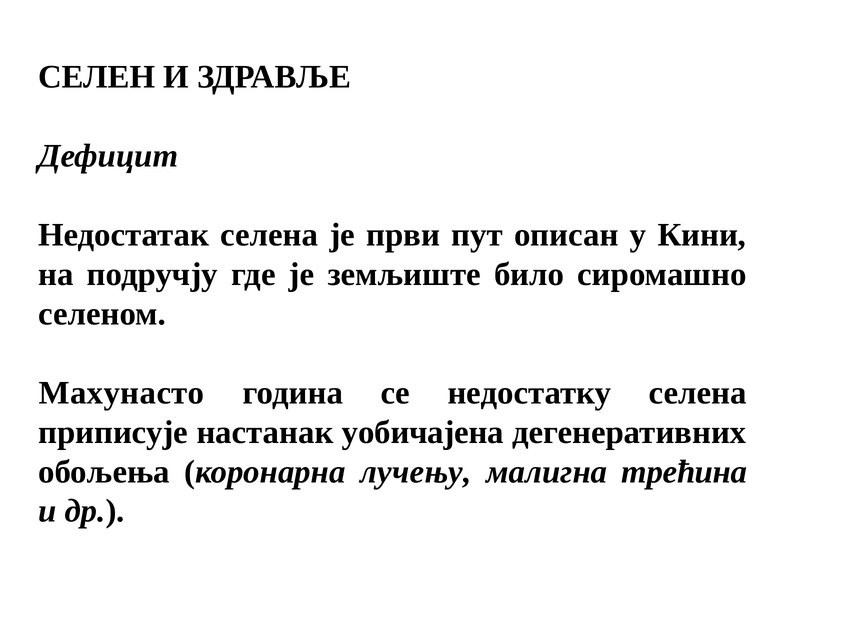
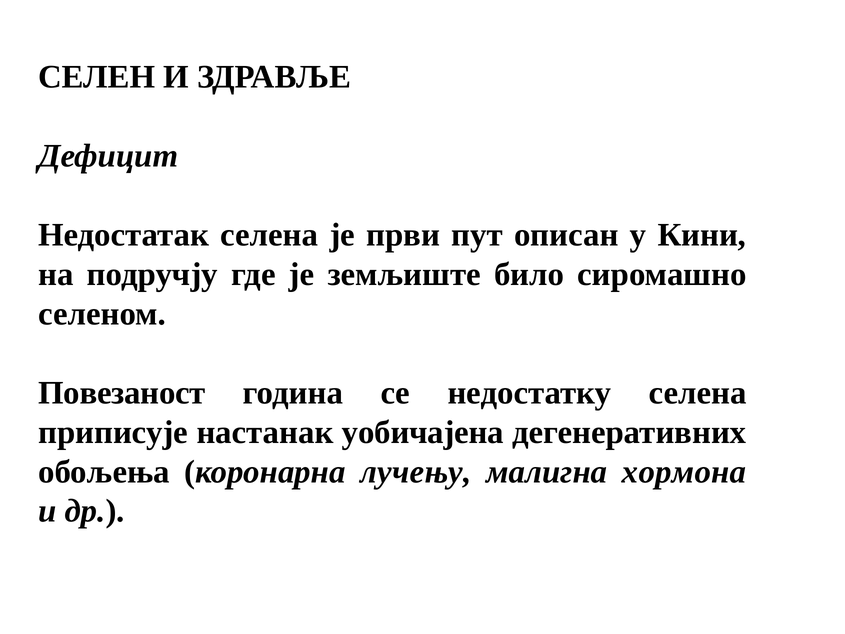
Махунасто: Махунасто -> Повезаност (122, 393)
трећина: трећина -> хормона (684, 471)
